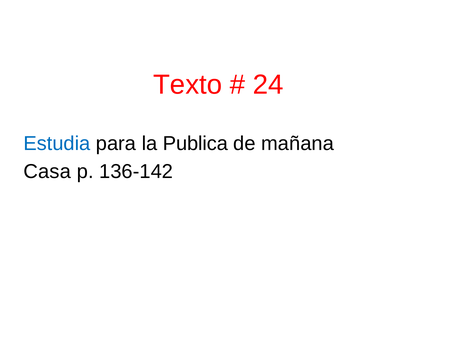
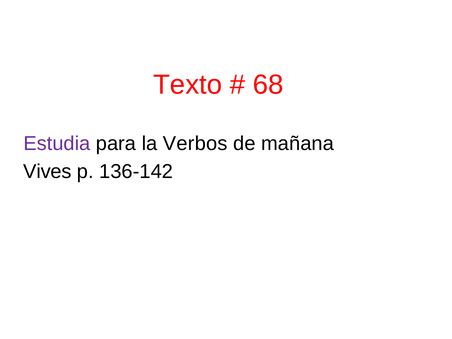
24: 24 -> 68 (268, 85)
Estudia colour: blue -> purple (57, 144)
Publica: Publica -> Verbos (195, 144)
Casa: Casa -> Vives (47, 172)
